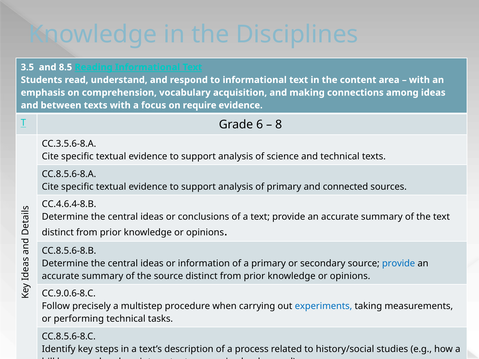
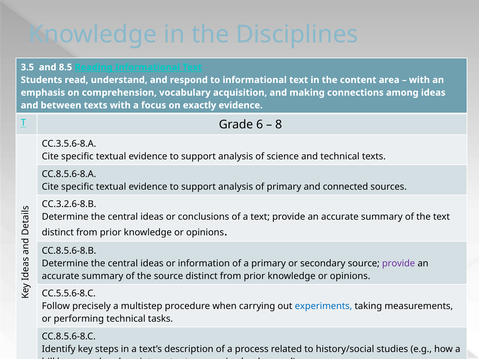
require: require -> exactly (200, 105)
CC.4.6.4-8.B: CC.4.6.4-8.B -> CC.3.2.6-8.B (69, 204)
provide colour: blue -> purple (399, 264)
CC.9.0.6-8.C: CC.9.0.6-8.C -> CC.5.5.6-8.C (69, 294)
